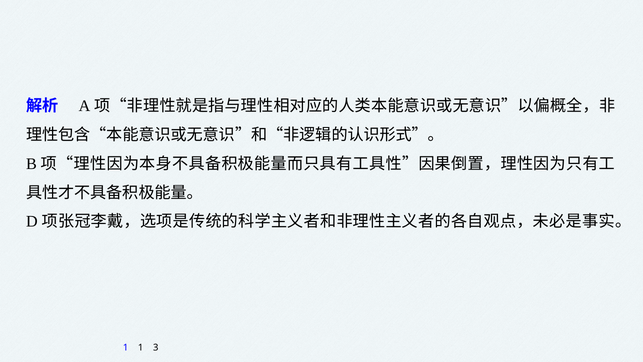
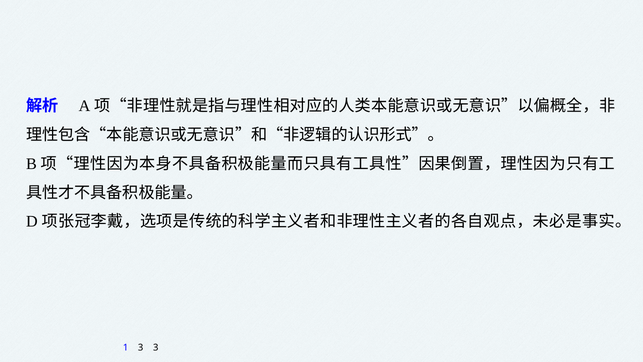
1 1: 1 -> 3 (141, 348)
